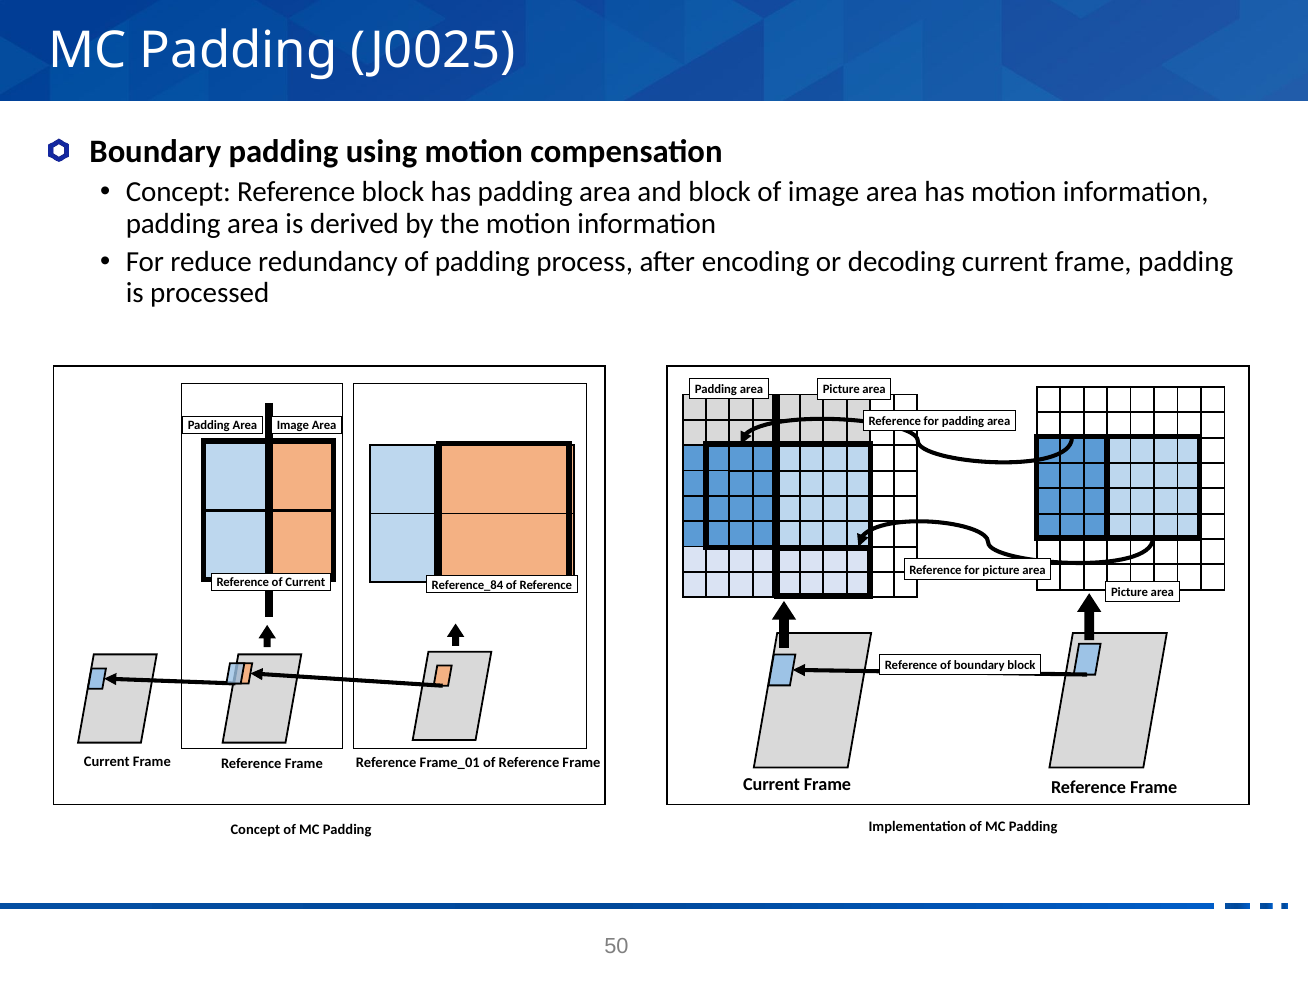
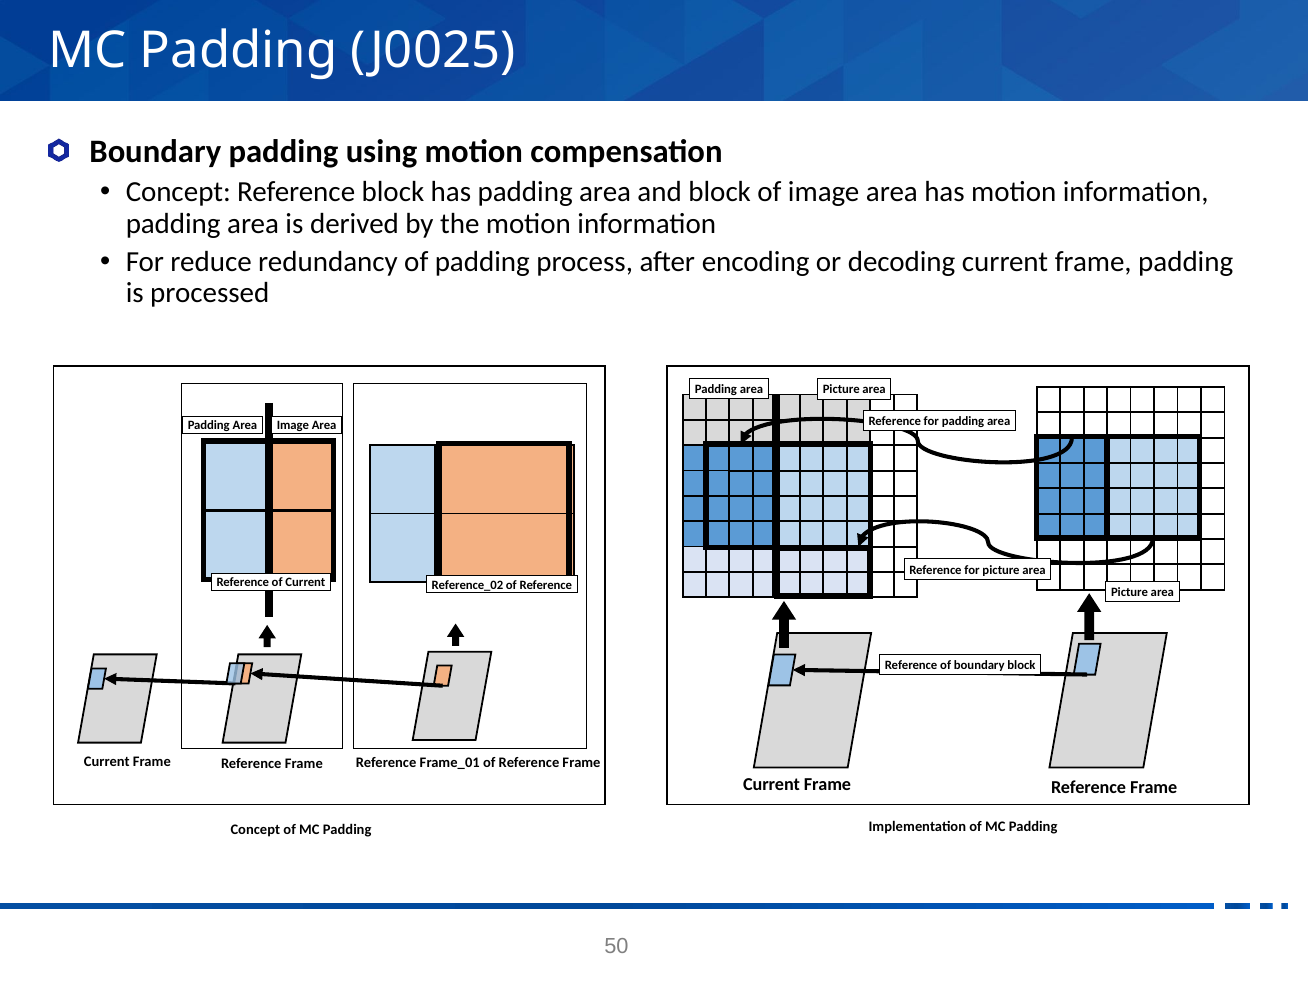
Reference_84: Reference_84 -> Reference_02 (467, 585)
